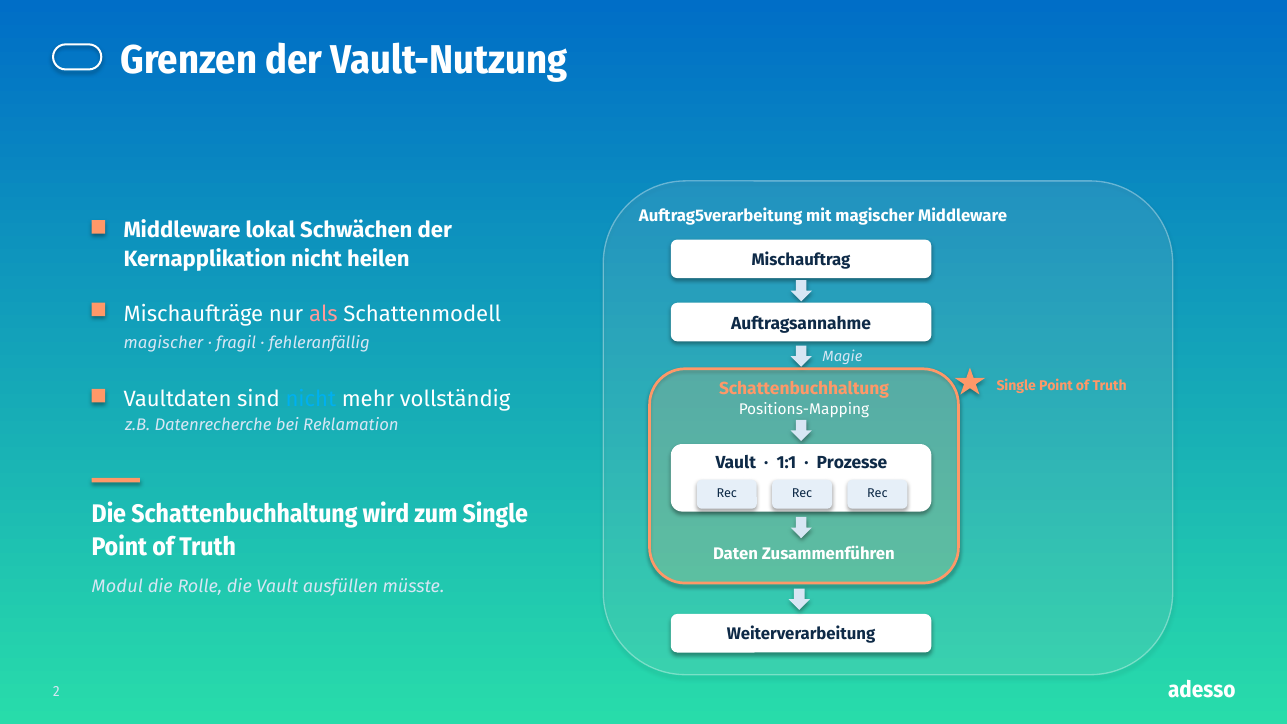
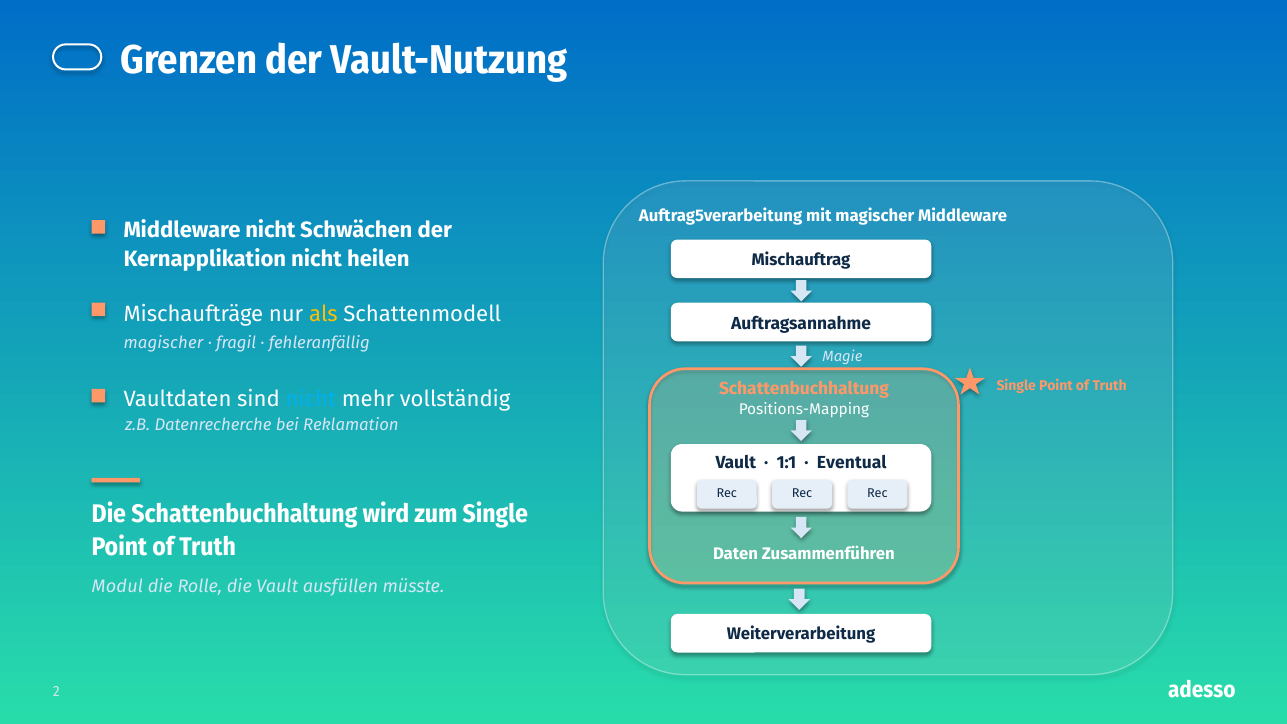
Middleware lokal: lokal -> nicht (270, 230)
als colour: pink -> yellow (324, 315)
Prozesse: Prozesse -> Eventual (852, 463)
